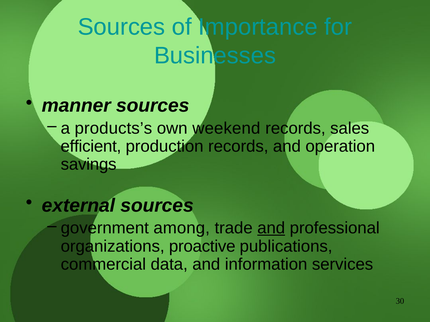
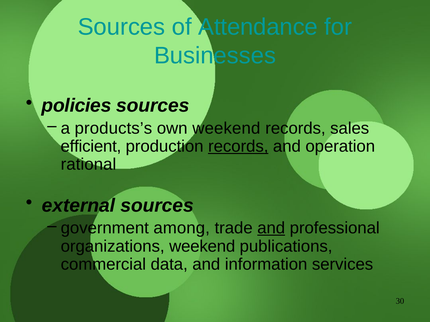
Importance: Importance -> Attendance (258, 27)
manner: manner -> policies (77, 106)
records underline: none -> present (238, 146)
savings: savings -> rational (89, 165)
organizations proactive: proactive -> weekend (202, 247)
